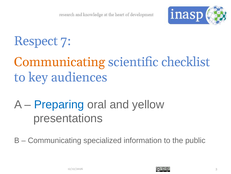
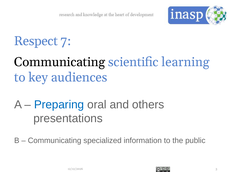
Communicating colour: orange -> black (60, 62)
checklist: checklist -> learning (186, 62)
yellow: yellow -> others (148, 104)
